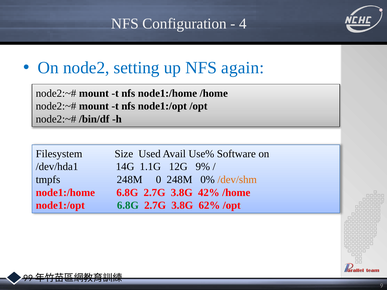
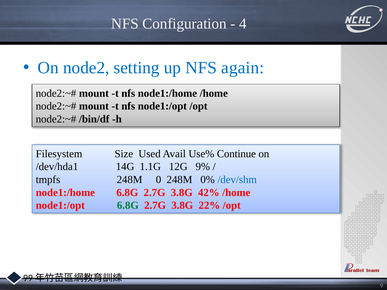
Software: Software -> Continue (236, 154)
/dev/shm colour: orange -> blue (237, 180)
62%: 62% -> 22% (209, 206)
